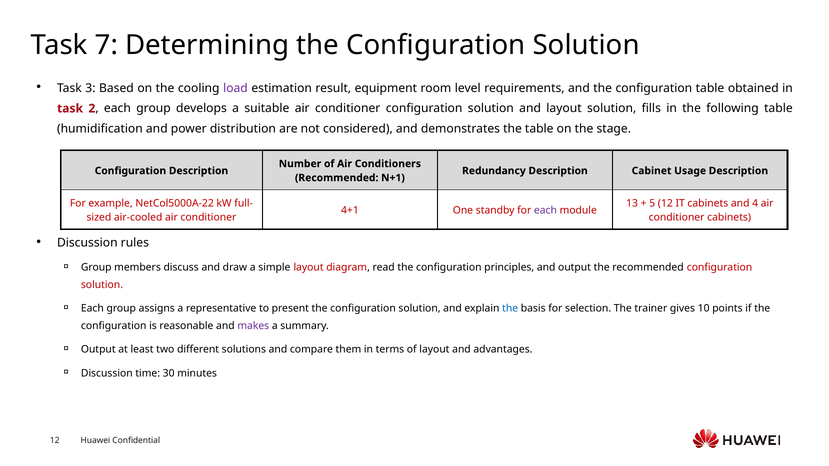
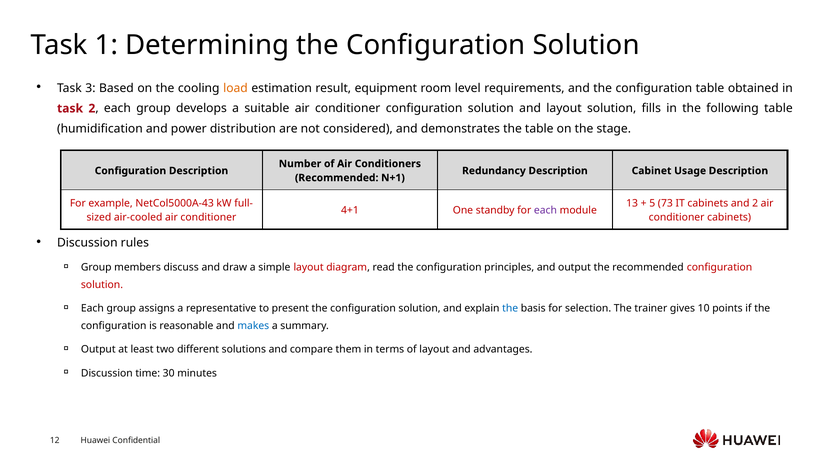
7: 7 -> 1 (106, 45)
load colour: purple -> orange (235, 88)
NetCol5000A-22: NetCol5000A-22 -> NetCol5000A-43 (175, 203)
5 12: 12 -> 73 (665, 203)
and 4: 4 -> 2 (755, 203)
makes colour: purple -> blue (253, 326)
